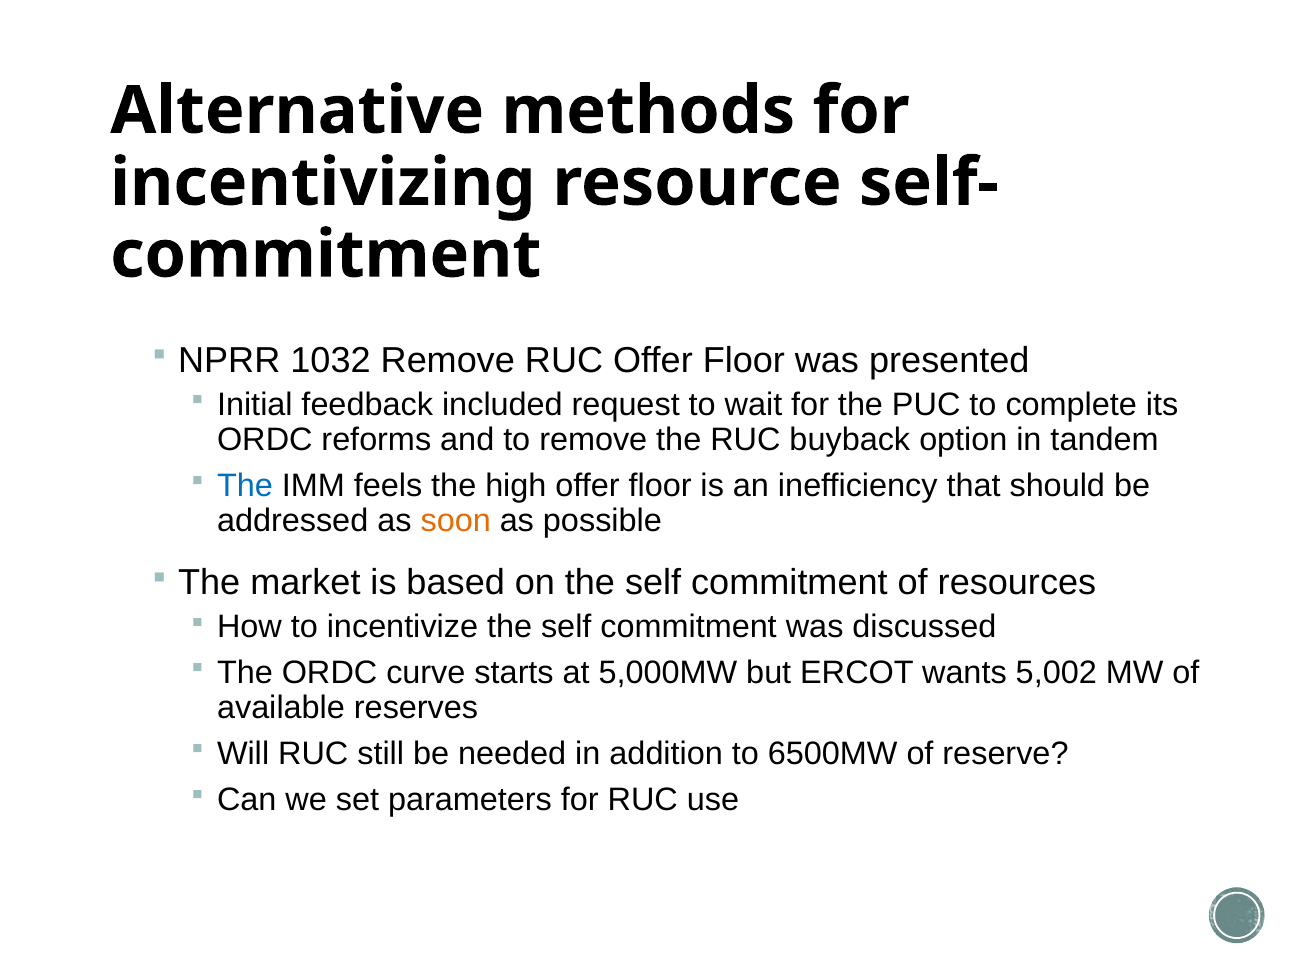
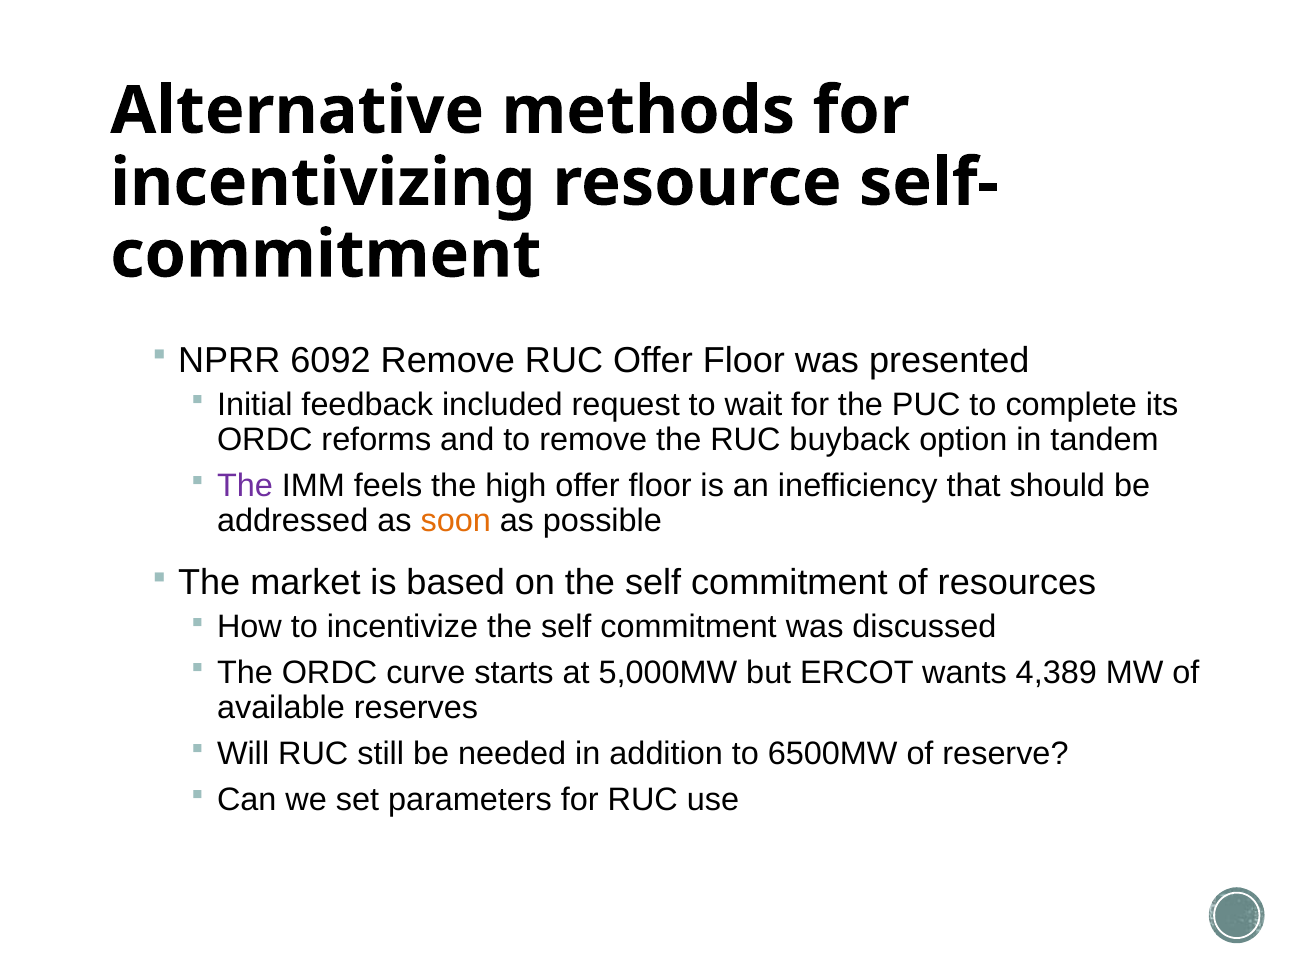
1032: 1032 -> 6092 (331, 361)
The colour: blue -> purple (245, 486)
5,002: 5,002 -> 4,389 (1056, 673)
